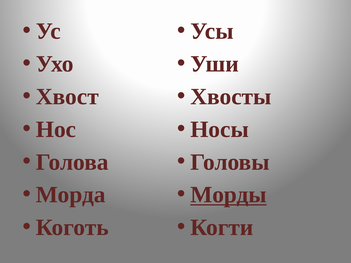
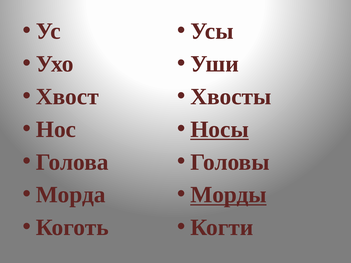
Носы underline: none -> present (220, 129)
